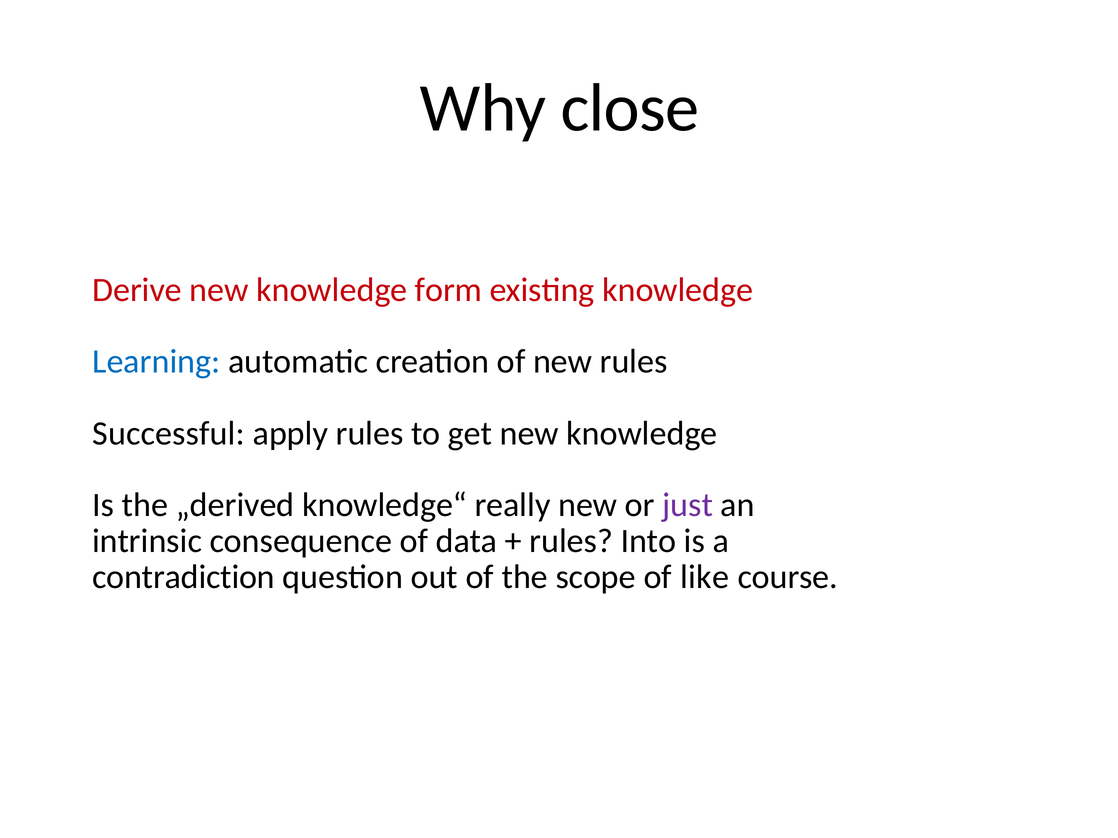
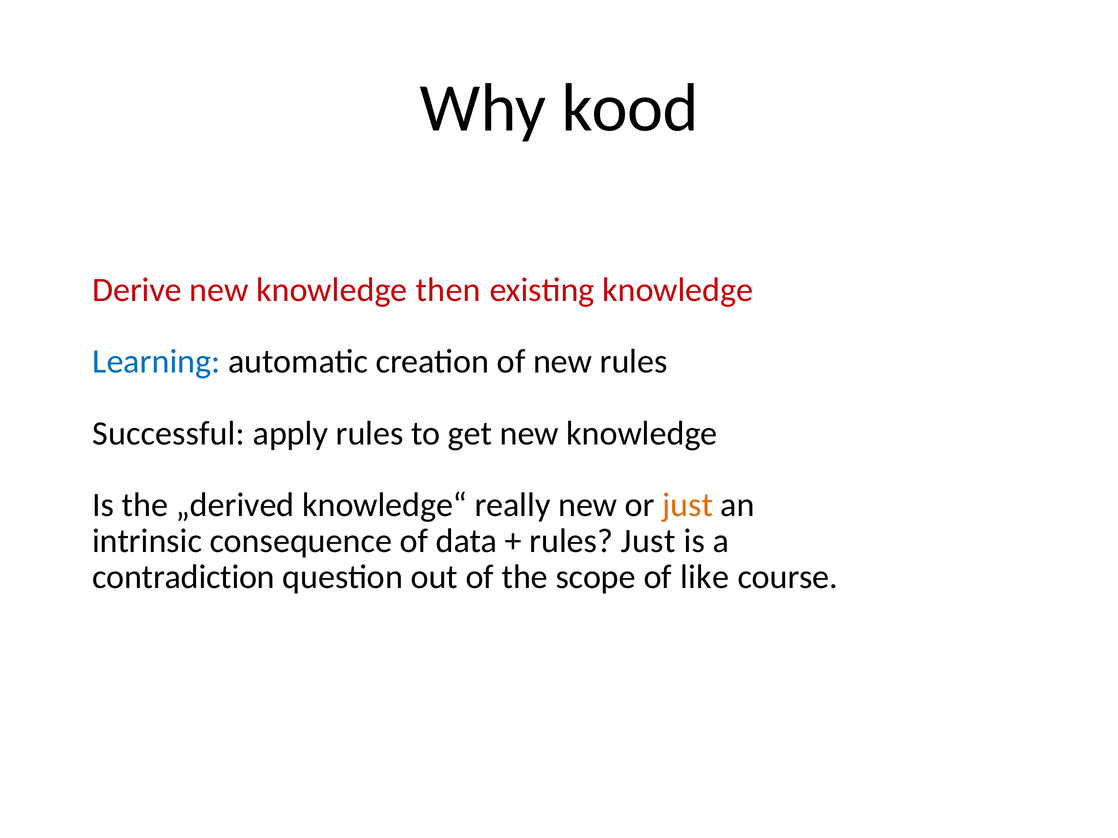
close: close -> kood (630, 108)
form: form -> then (448, 290)
just colour: purple -> orange (688, 505)
rules Into: Into -> Just (648, 541)
